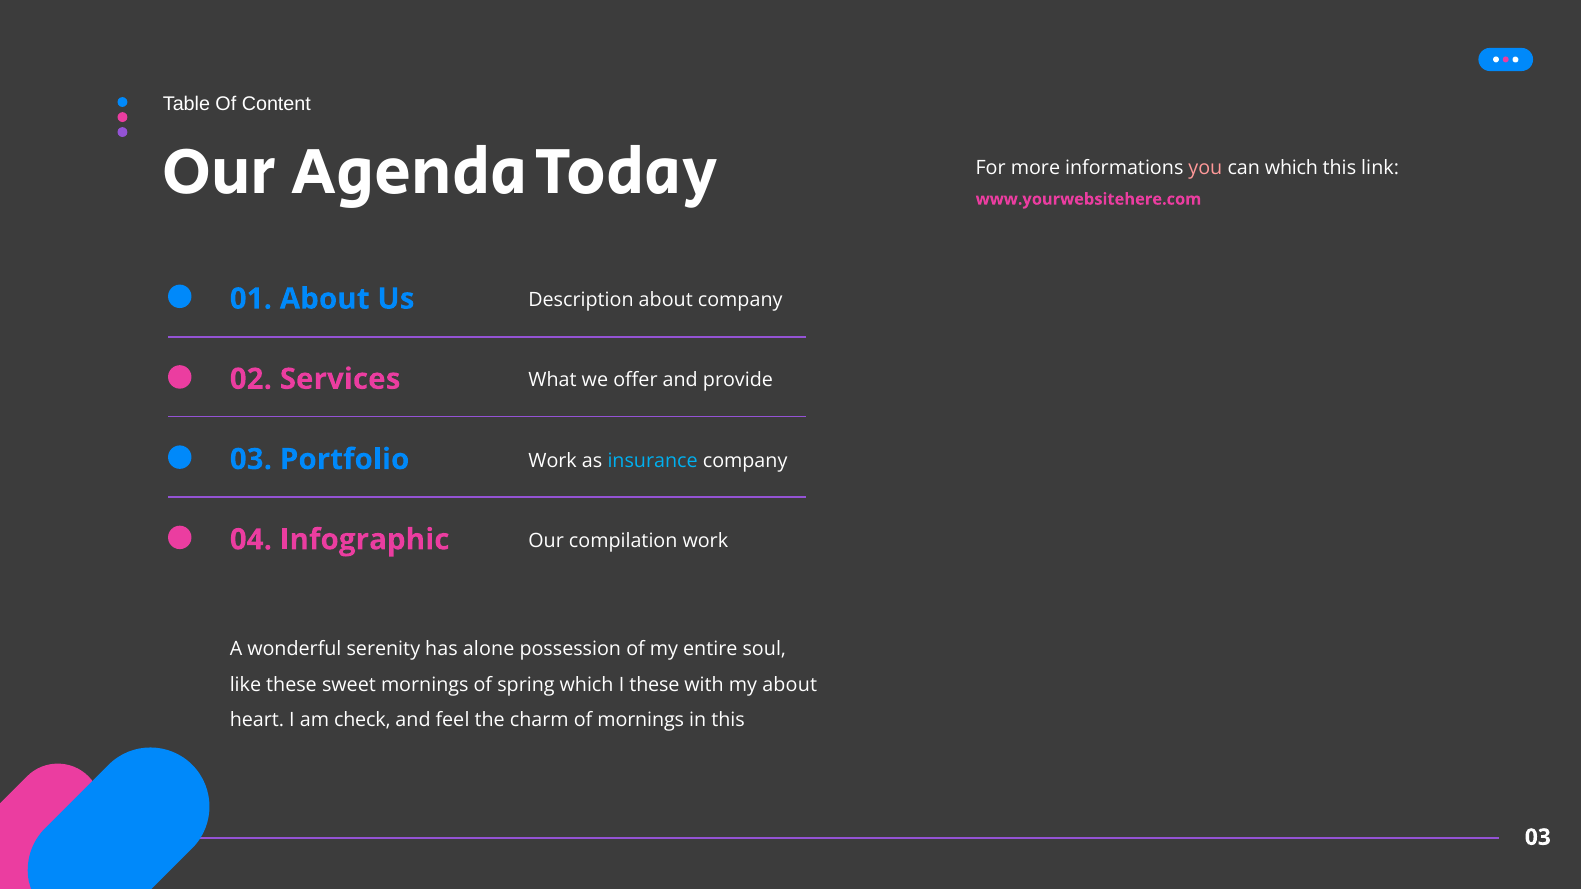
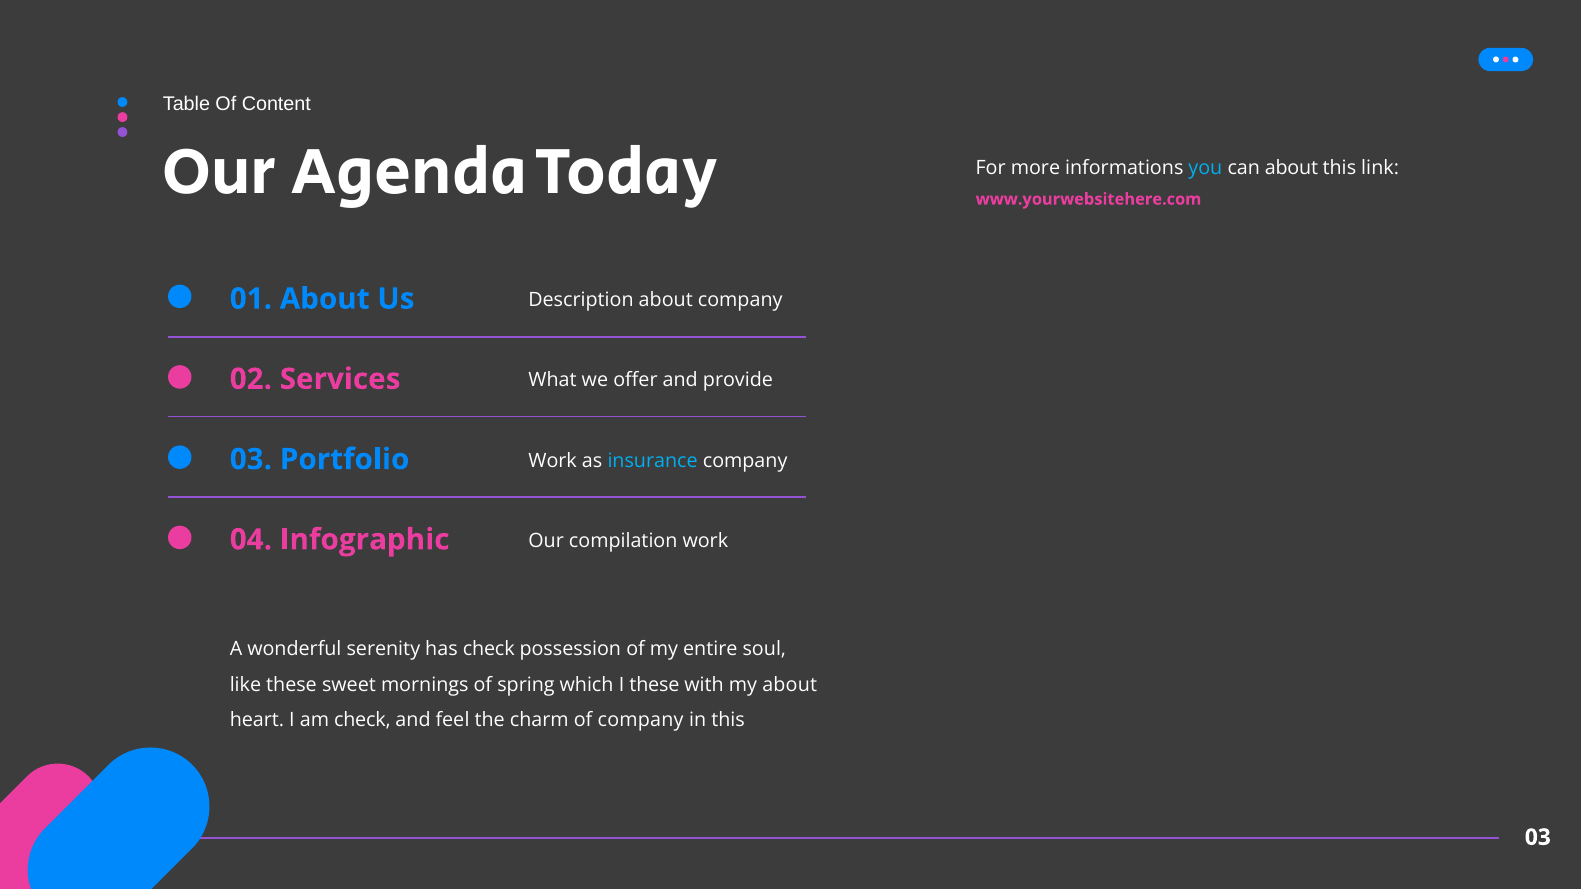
you colour: pink -> light blue (1205, 168)
can which: which -> about (1291, 168)
has alone: alone -> check (489, 649)
of mornings: mornings -> company (641, 720)
